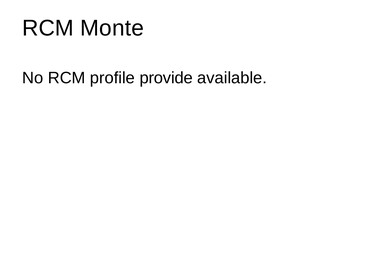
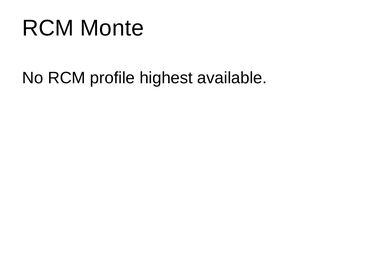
provide: provide -> highest (166, 78)
